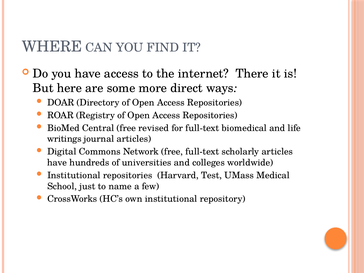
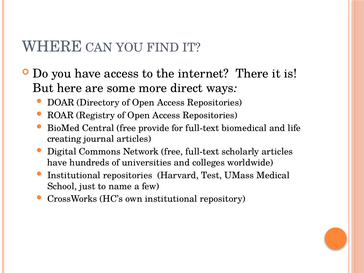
revised: revised -> provide (154, 128)
writings: writings -> creating (64, 139)
